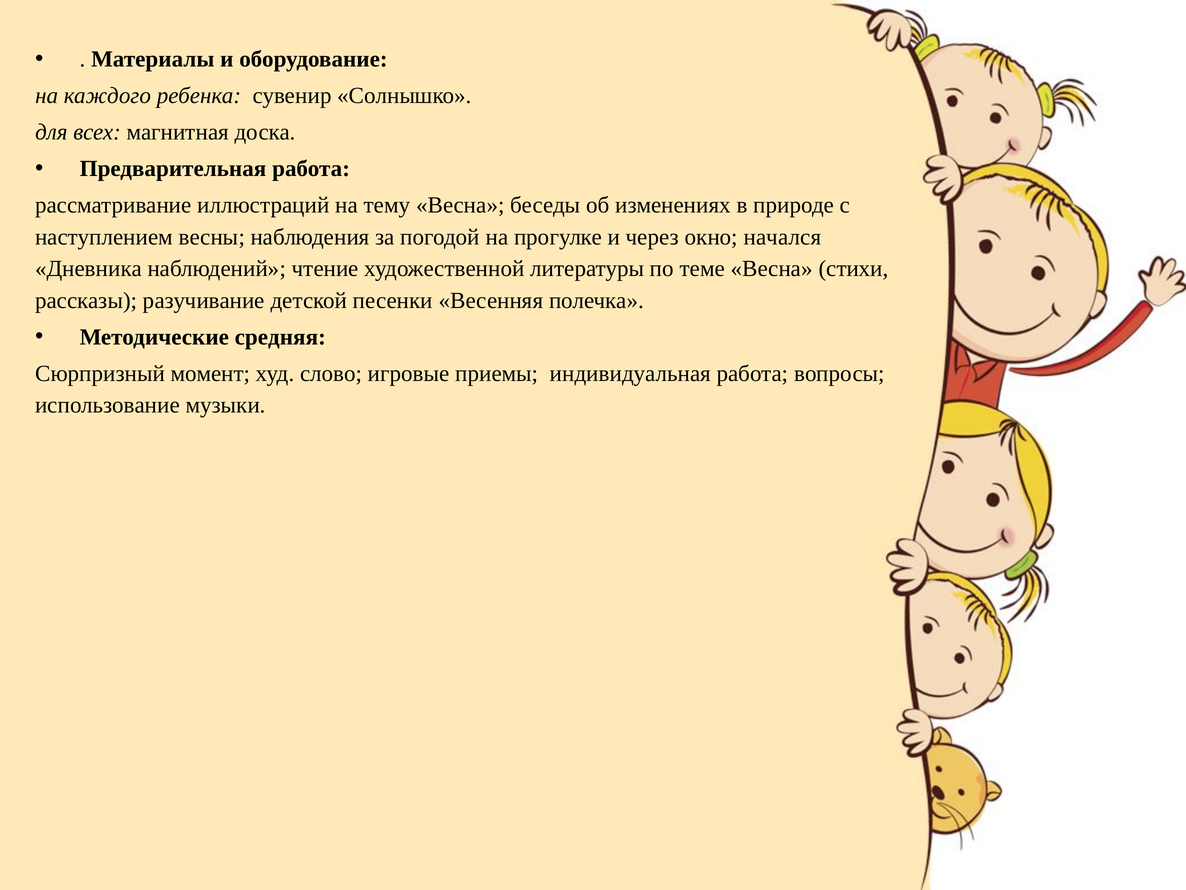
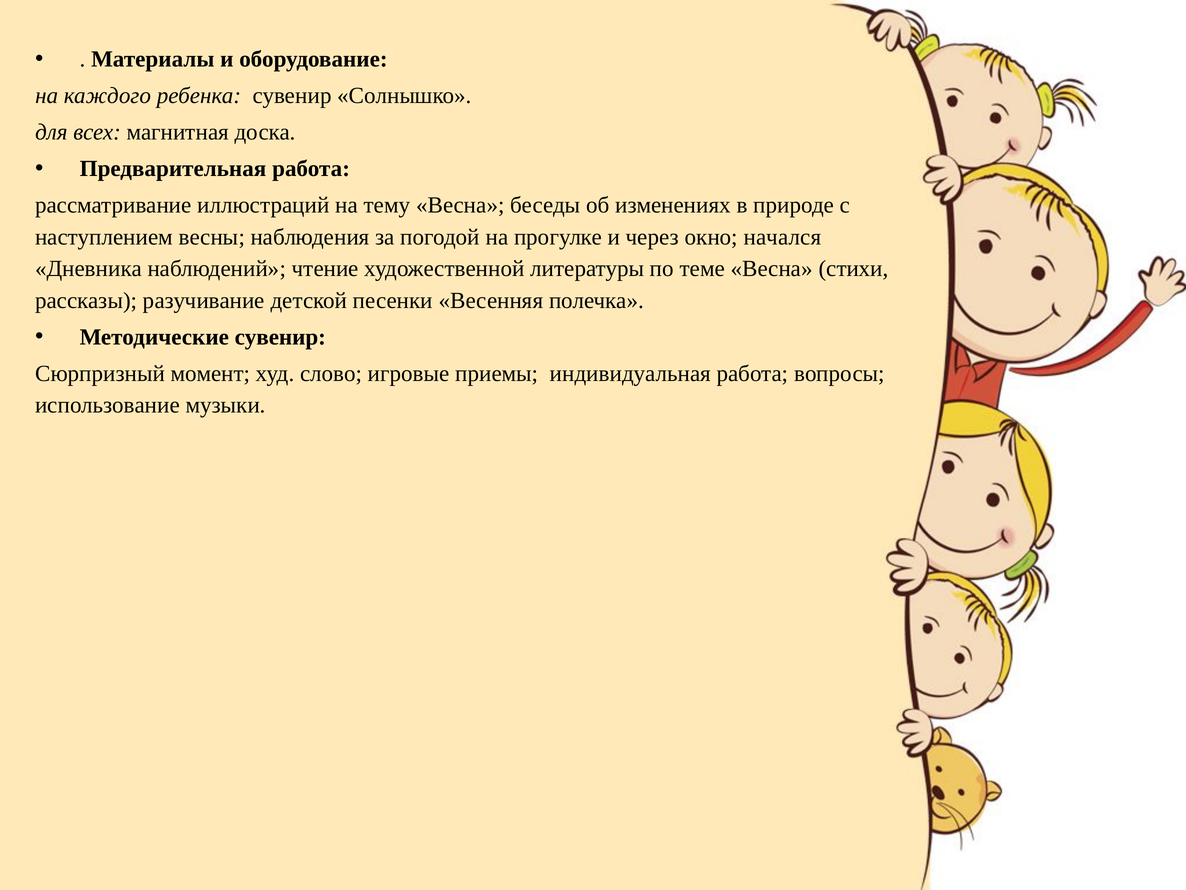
Методические средняя: средняя -> сувенир (280, 337)
